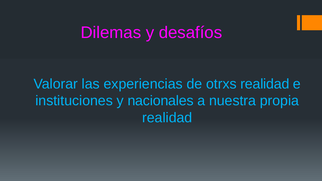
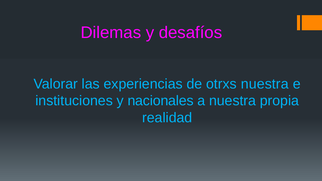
otrxs realidad: realidad -> nuestra (265, 84)
